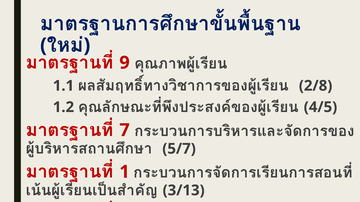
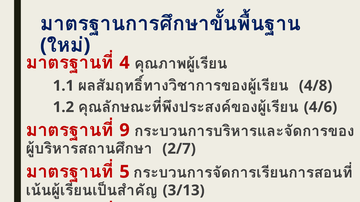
9: 9 -> 4 (125, 63)
2/8: 2/8 -> 4/8 (316, 86)
4/5: 4/5 -> 4/6 (320, 107)
7: 7 -> 9 (125, 130)
5/7: 5/7 -> 2/7 (179, 149)
1: 1 -> 5 (125, 172)
